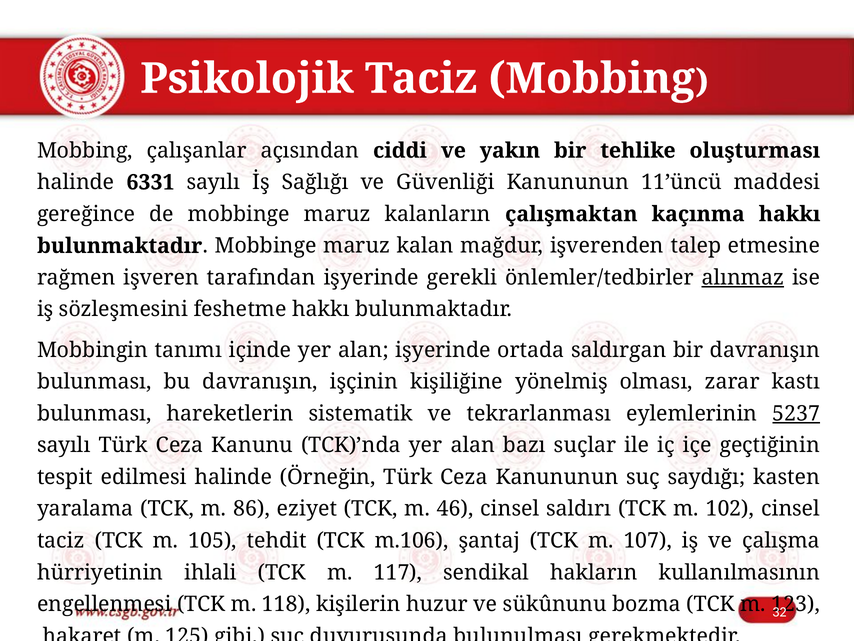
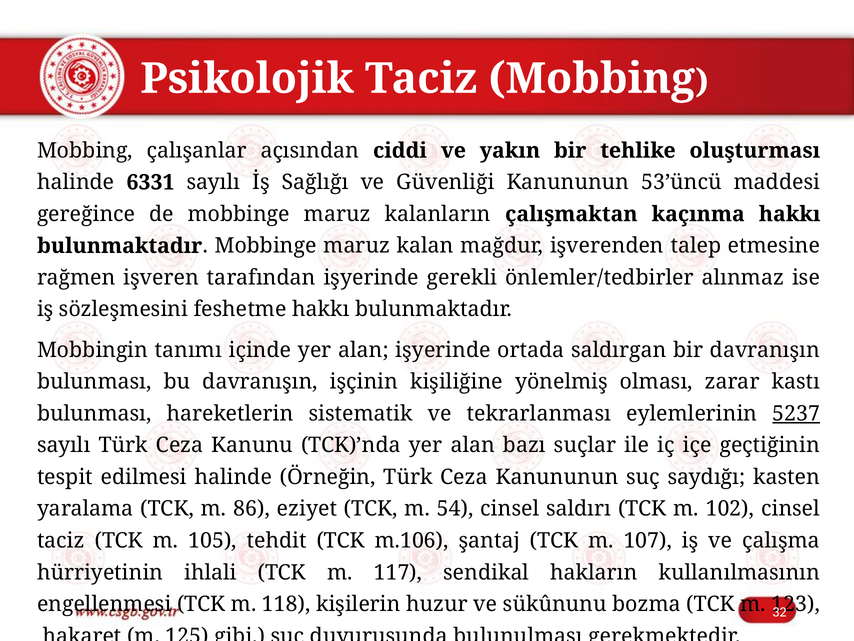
11’üncü: 11’üncü -> 53’üncü (681, 182)
alınmaz underline: present -> none (743, 277)
46: 46 -> 54 (455, 509)
